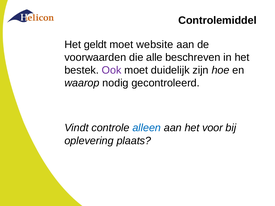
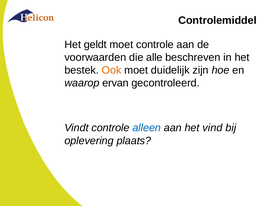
moet website: website -> controle (155, 45)
Ook colour: purple -> orange (112, 70)
nodig: nodig -> ervan (115, 83)
voor: voor -> vind (212, 128)
